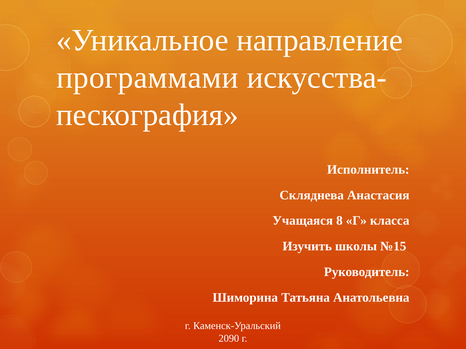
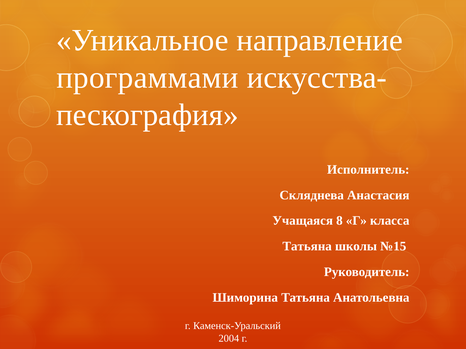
Изучить: Изучить -> Татьяна (307, 247)
2090: 2090 -> 2004 (229, 339)
